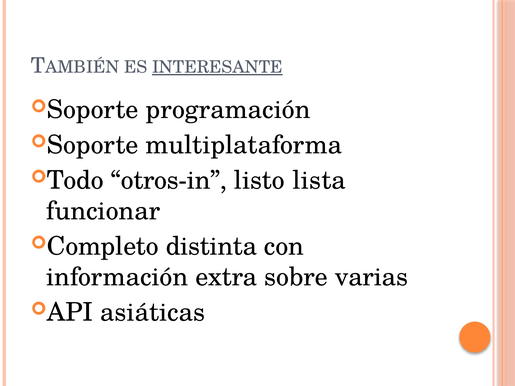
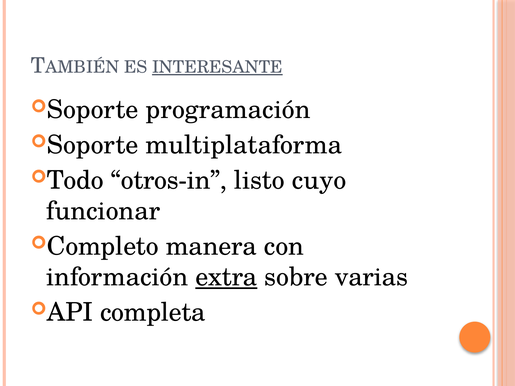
lista: lista -> cuyo (319, 180)
distinta: distinta -> manera (211, 246)
extra underline: none -> present (226, 277)
asiáticas: asiáticas -> completa (153, 313)
